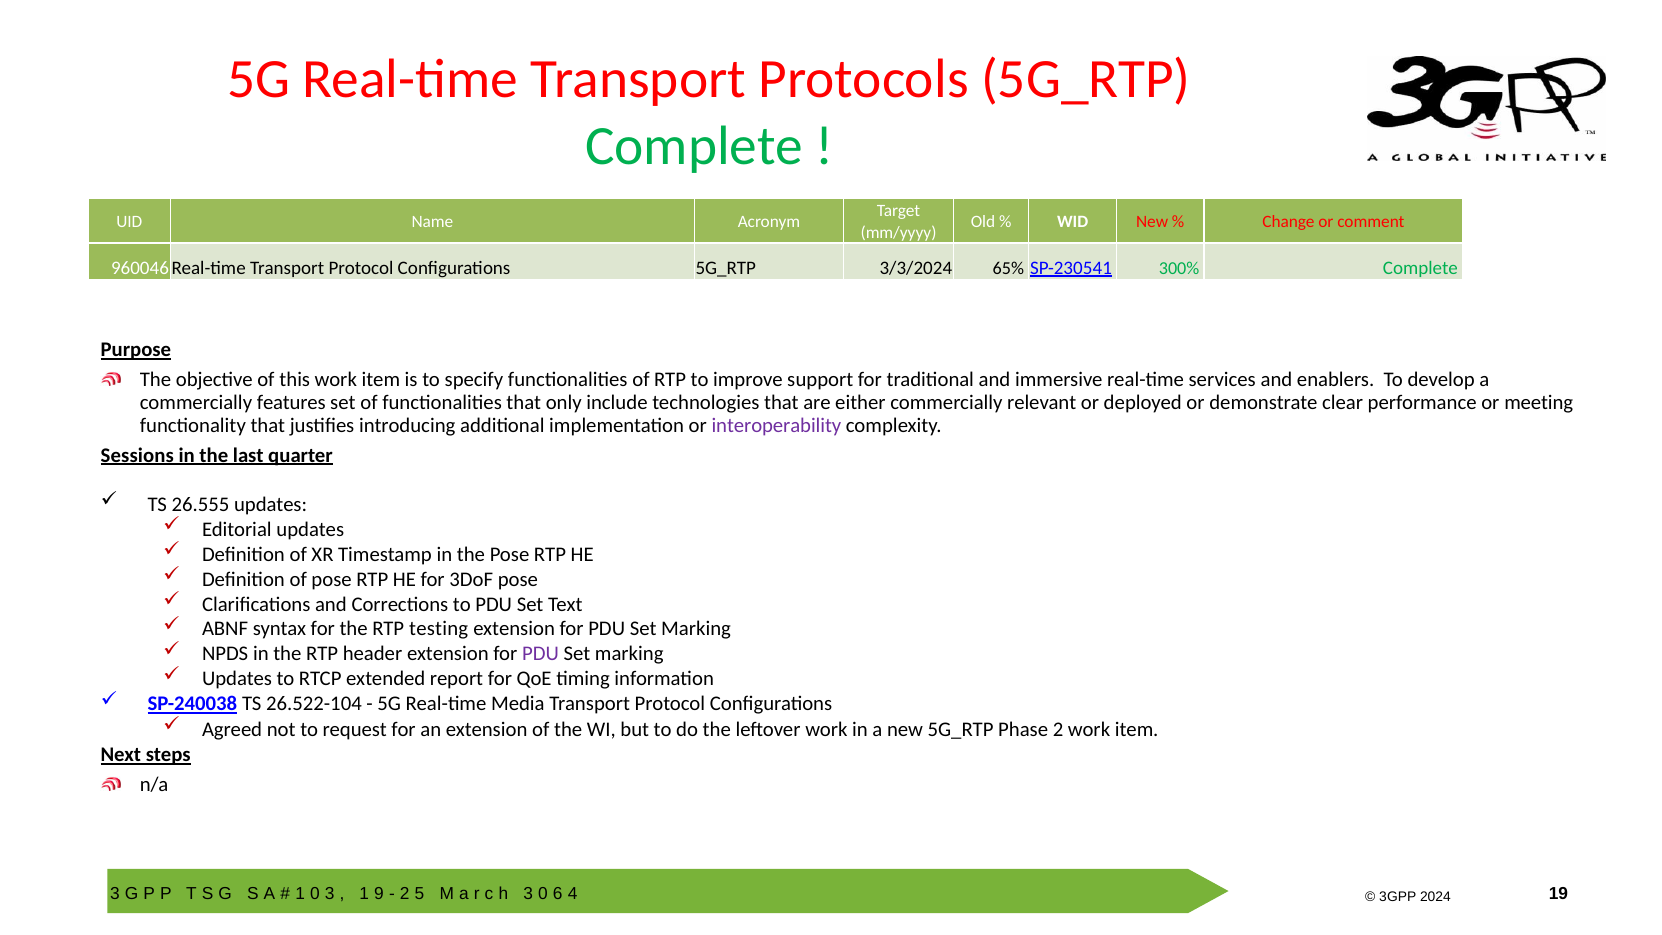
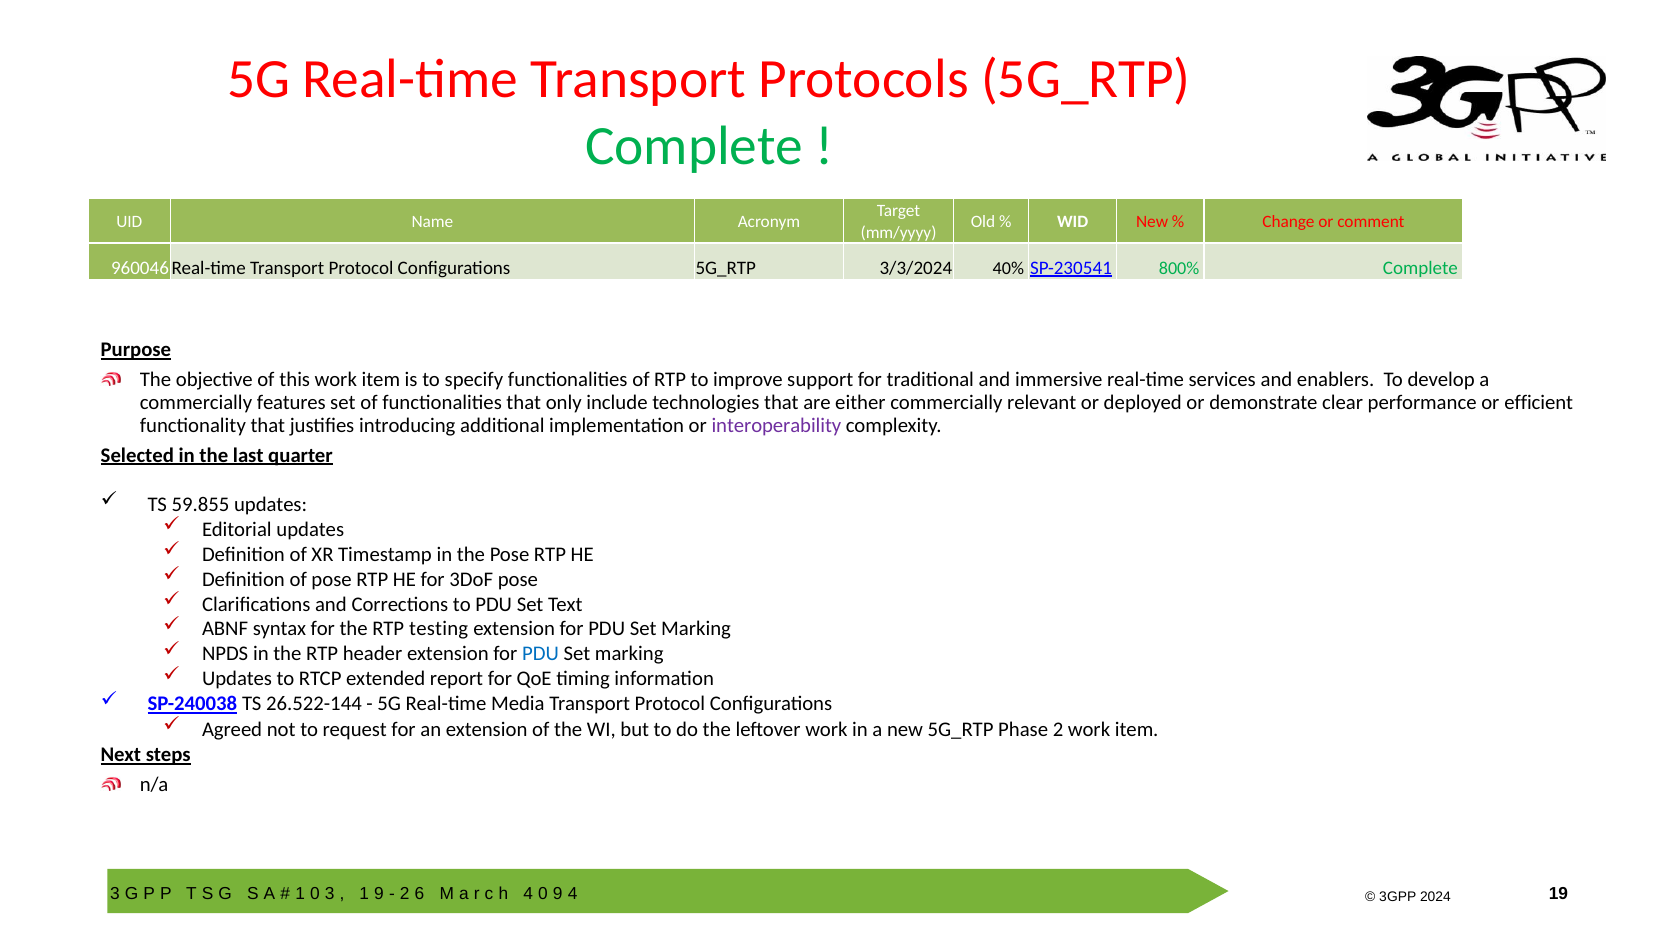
65%: 65% -> 40% (1008, 268)
300%: 300% -> 800% (1179, 268)
meeting: meeting -> efficient (1539, 402)
Sessions: Sessions -> Selected (137, 455)
26.555: 26.555 -> 59.855 (200, 504)
PDU colour: purple -> blue (541, 654)
26.522-104: 26.522-104 -> 26.522-144 (314, 704)
5: 5 -> 6 (420, 894)
3: 3 -> 4 (528, 894)
6: 6 -> 9 (558, 894)
